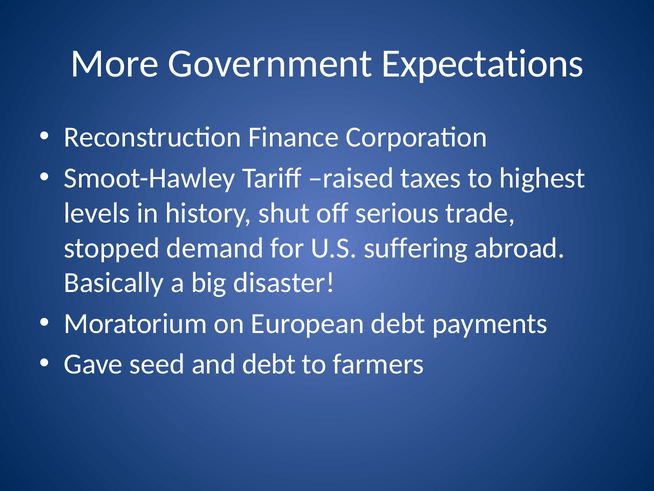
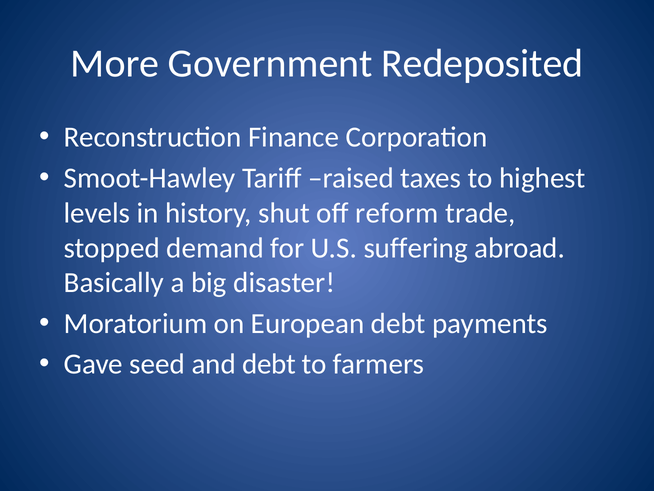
Expectations: Expectations -> Redeposited (482, 63)
serious: serious -> reform (397, 213)
